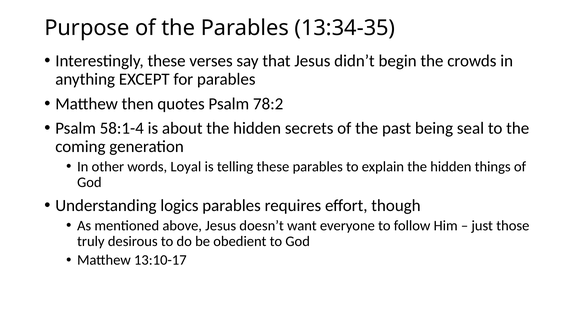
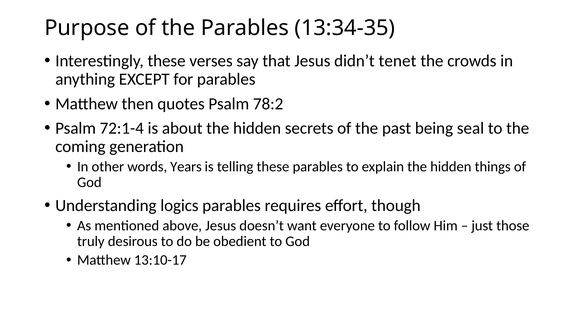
begin: begin -> tenet (397, 61)
58:1-4: 58:1-4 -> 72:1-4 (122, 128)
Loyal: Loyal -> Years (186, 166)
